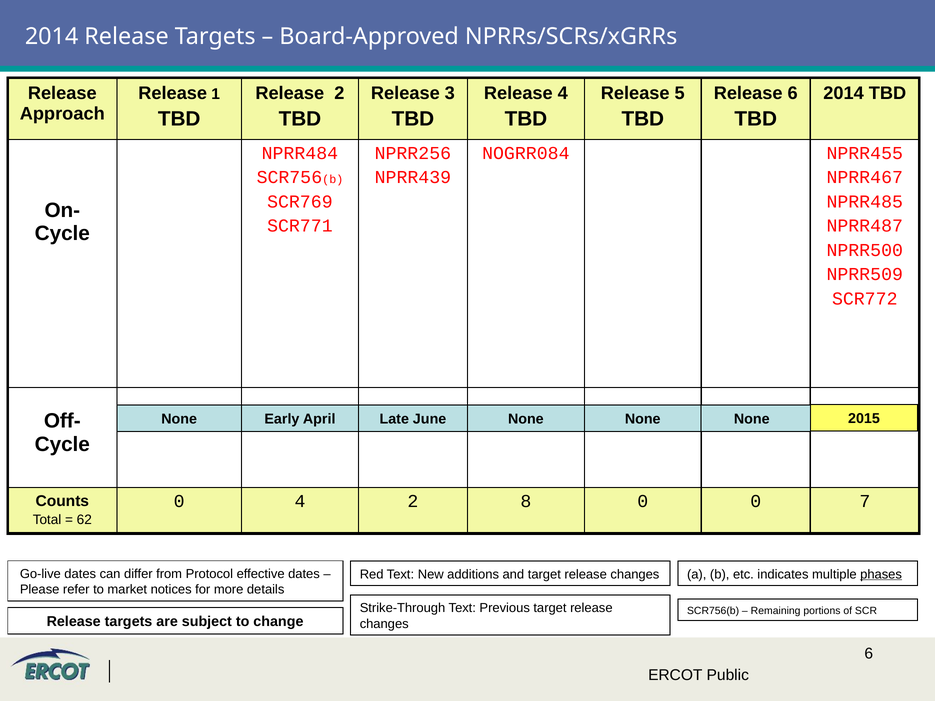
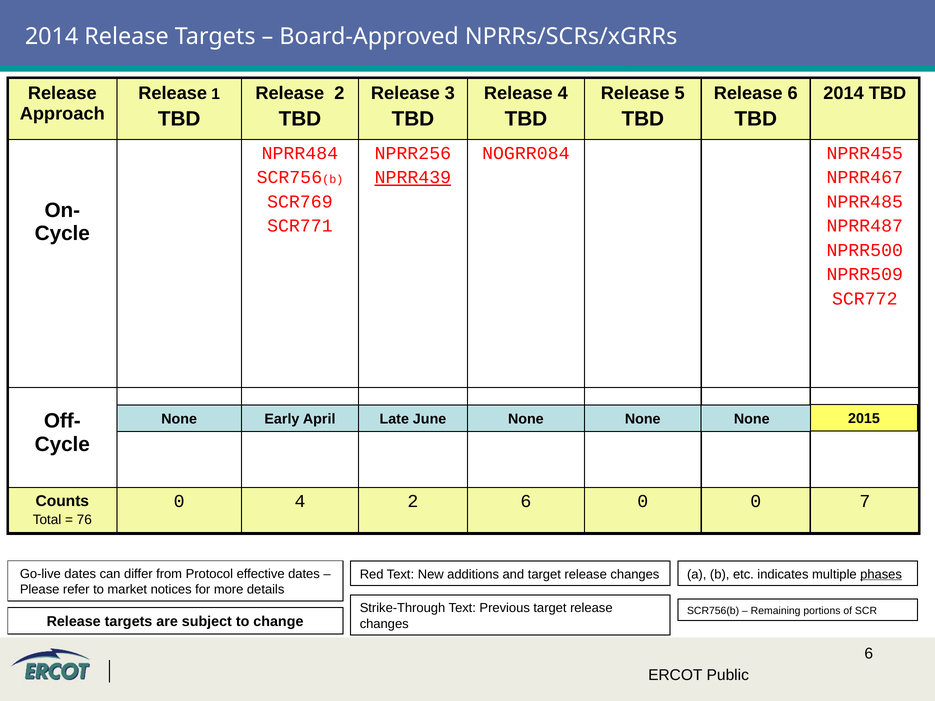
NPRR439 underline: none -> present (413, 178)
2 8: 8 -> 6 (526, 501)
62: 62 -> 76 (84, 520)
